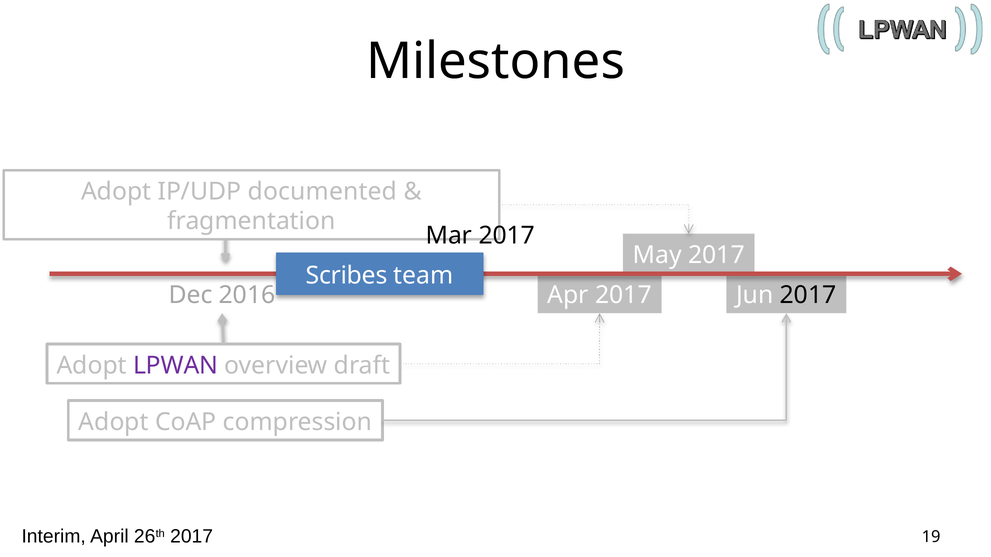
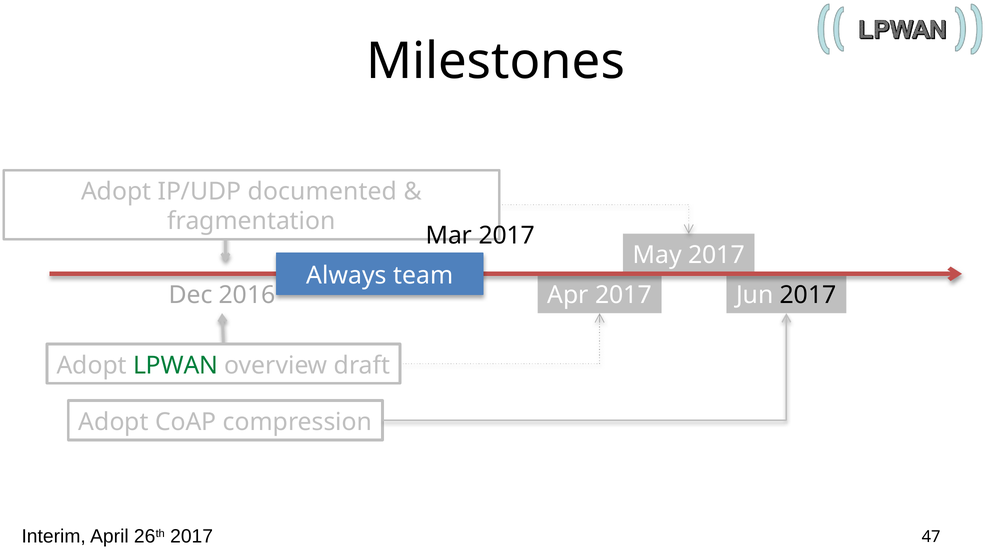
Scribes: Scribes -> Always (346, 276)
LPWAN colour: purple -> green (176, 366)
19: 19 -> 47 (931, 537)
